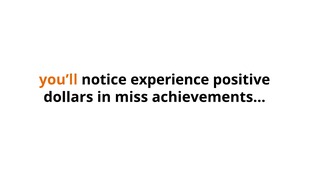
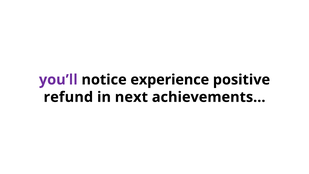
you’ll colour: orange -> purple (58, 80)
dollars: dollars -> refund (68, 97)
miss: miss -> next (131, 97)
